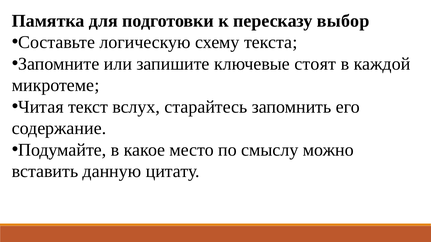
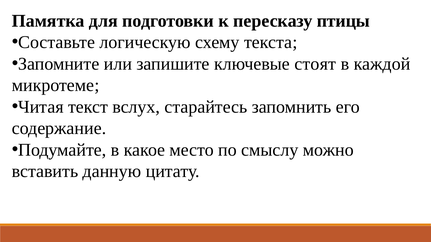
выбор: выбор -> птицы (343, 21)
